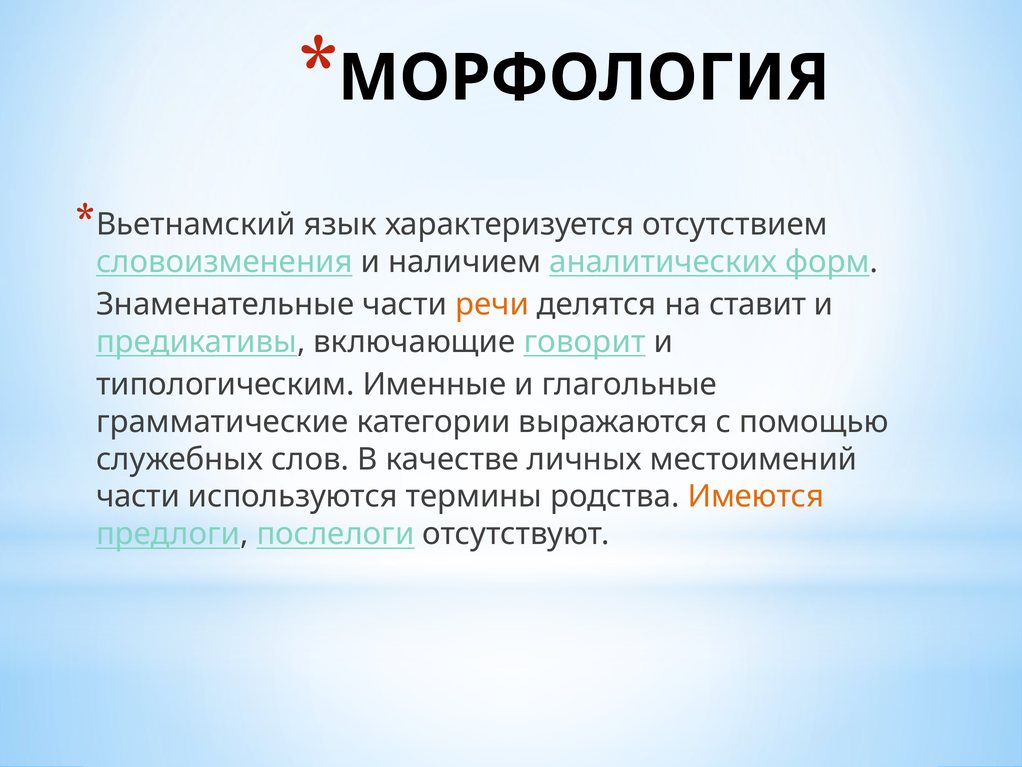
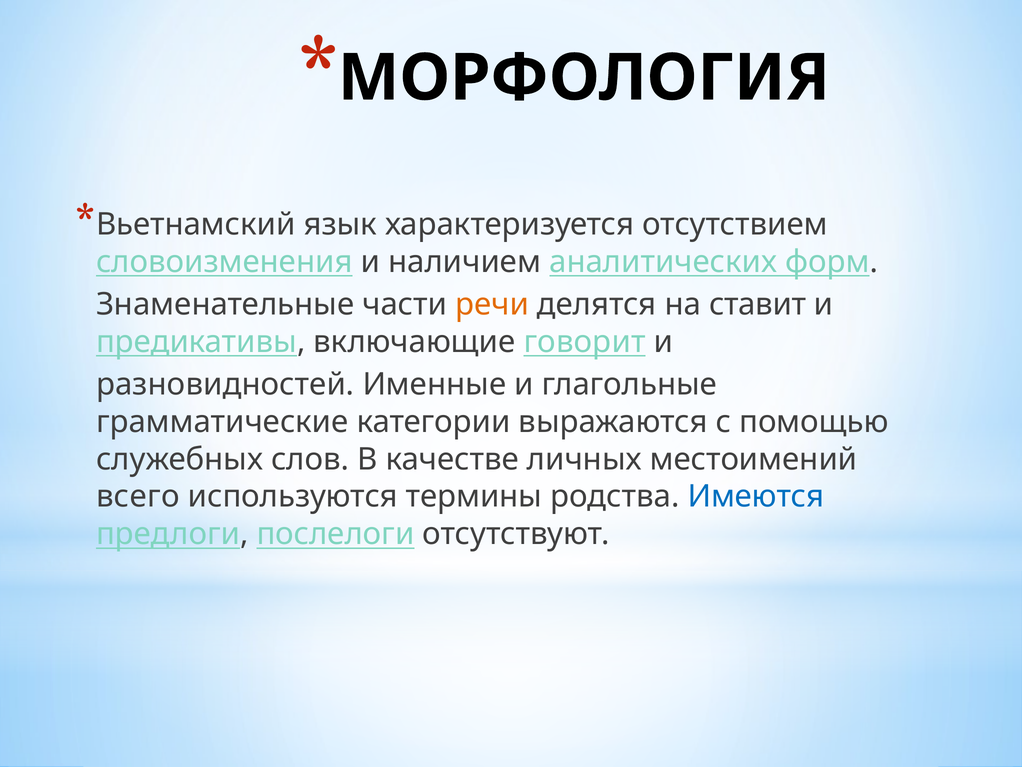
типологическим: типологическим -> разновидностей (225, 384)
части: части -> всего (138, 496)
Имеются colour: orange -> blue (756, 496)
